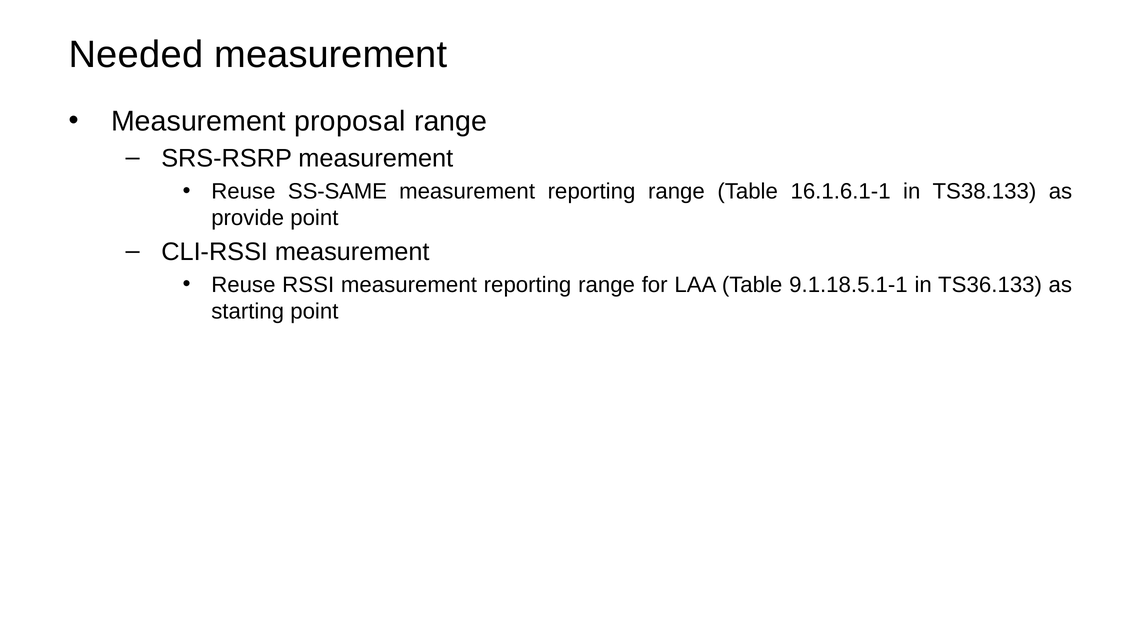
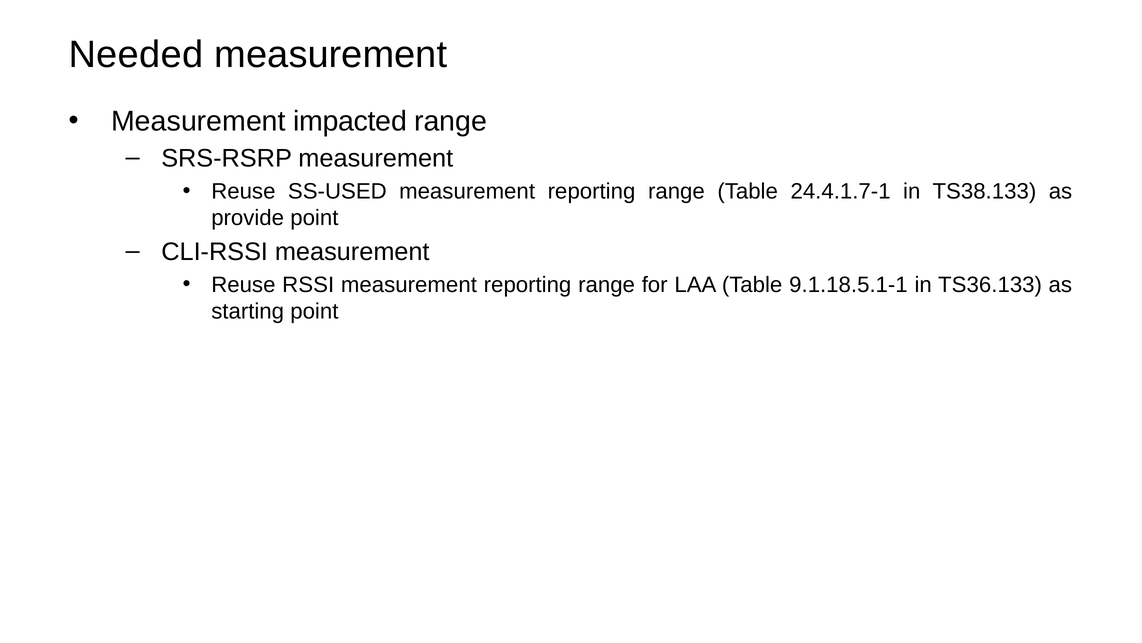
proposal: proposal -> impacted (350, 121)
SS-SAME: SS-SAME -> SS-USED (337, 191)
16.1.6.1-1: 16.1.6.1-1 -> 24.4.1.7-1 (841, 191)
